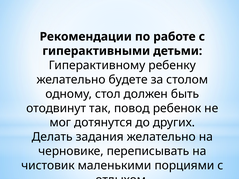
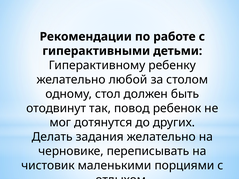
будете: будете -> любой (128, 80)
